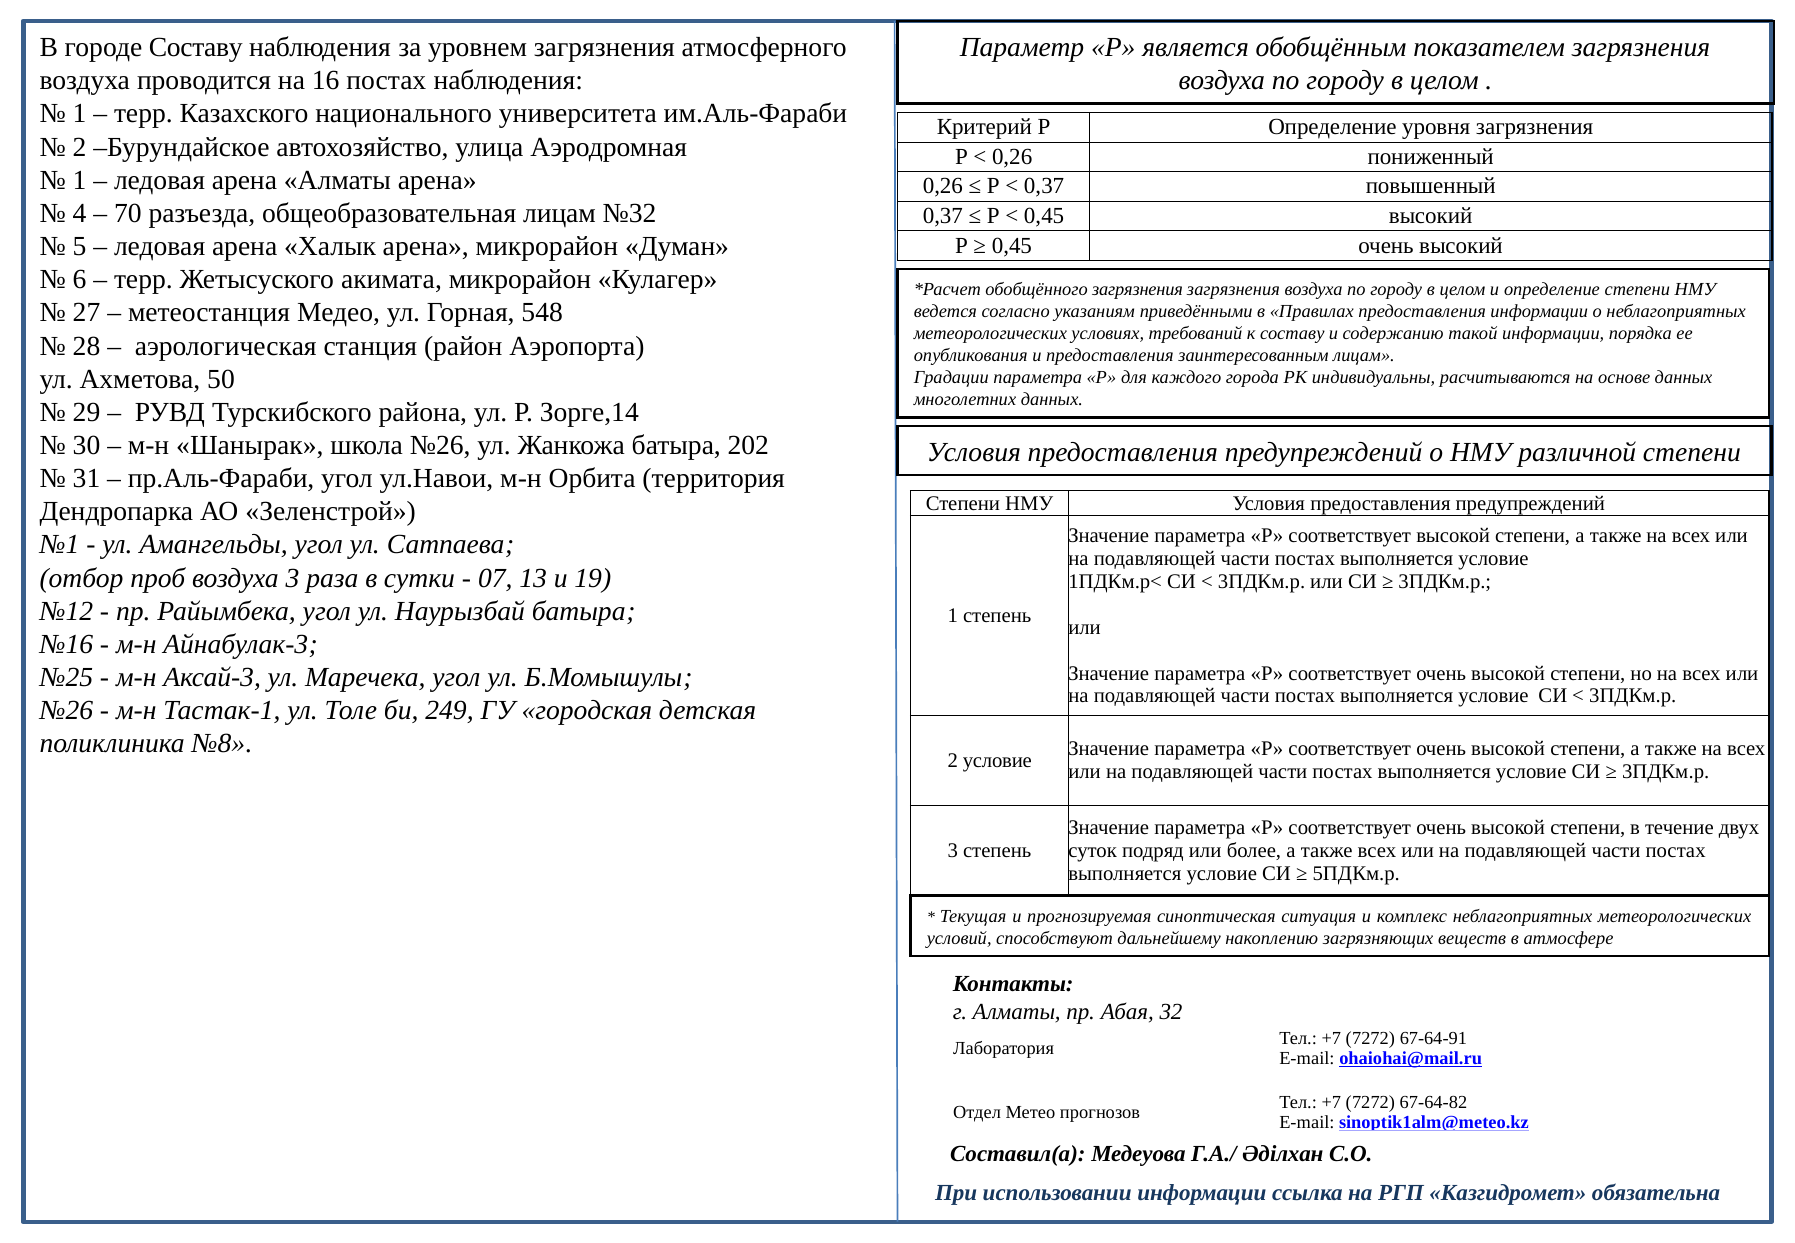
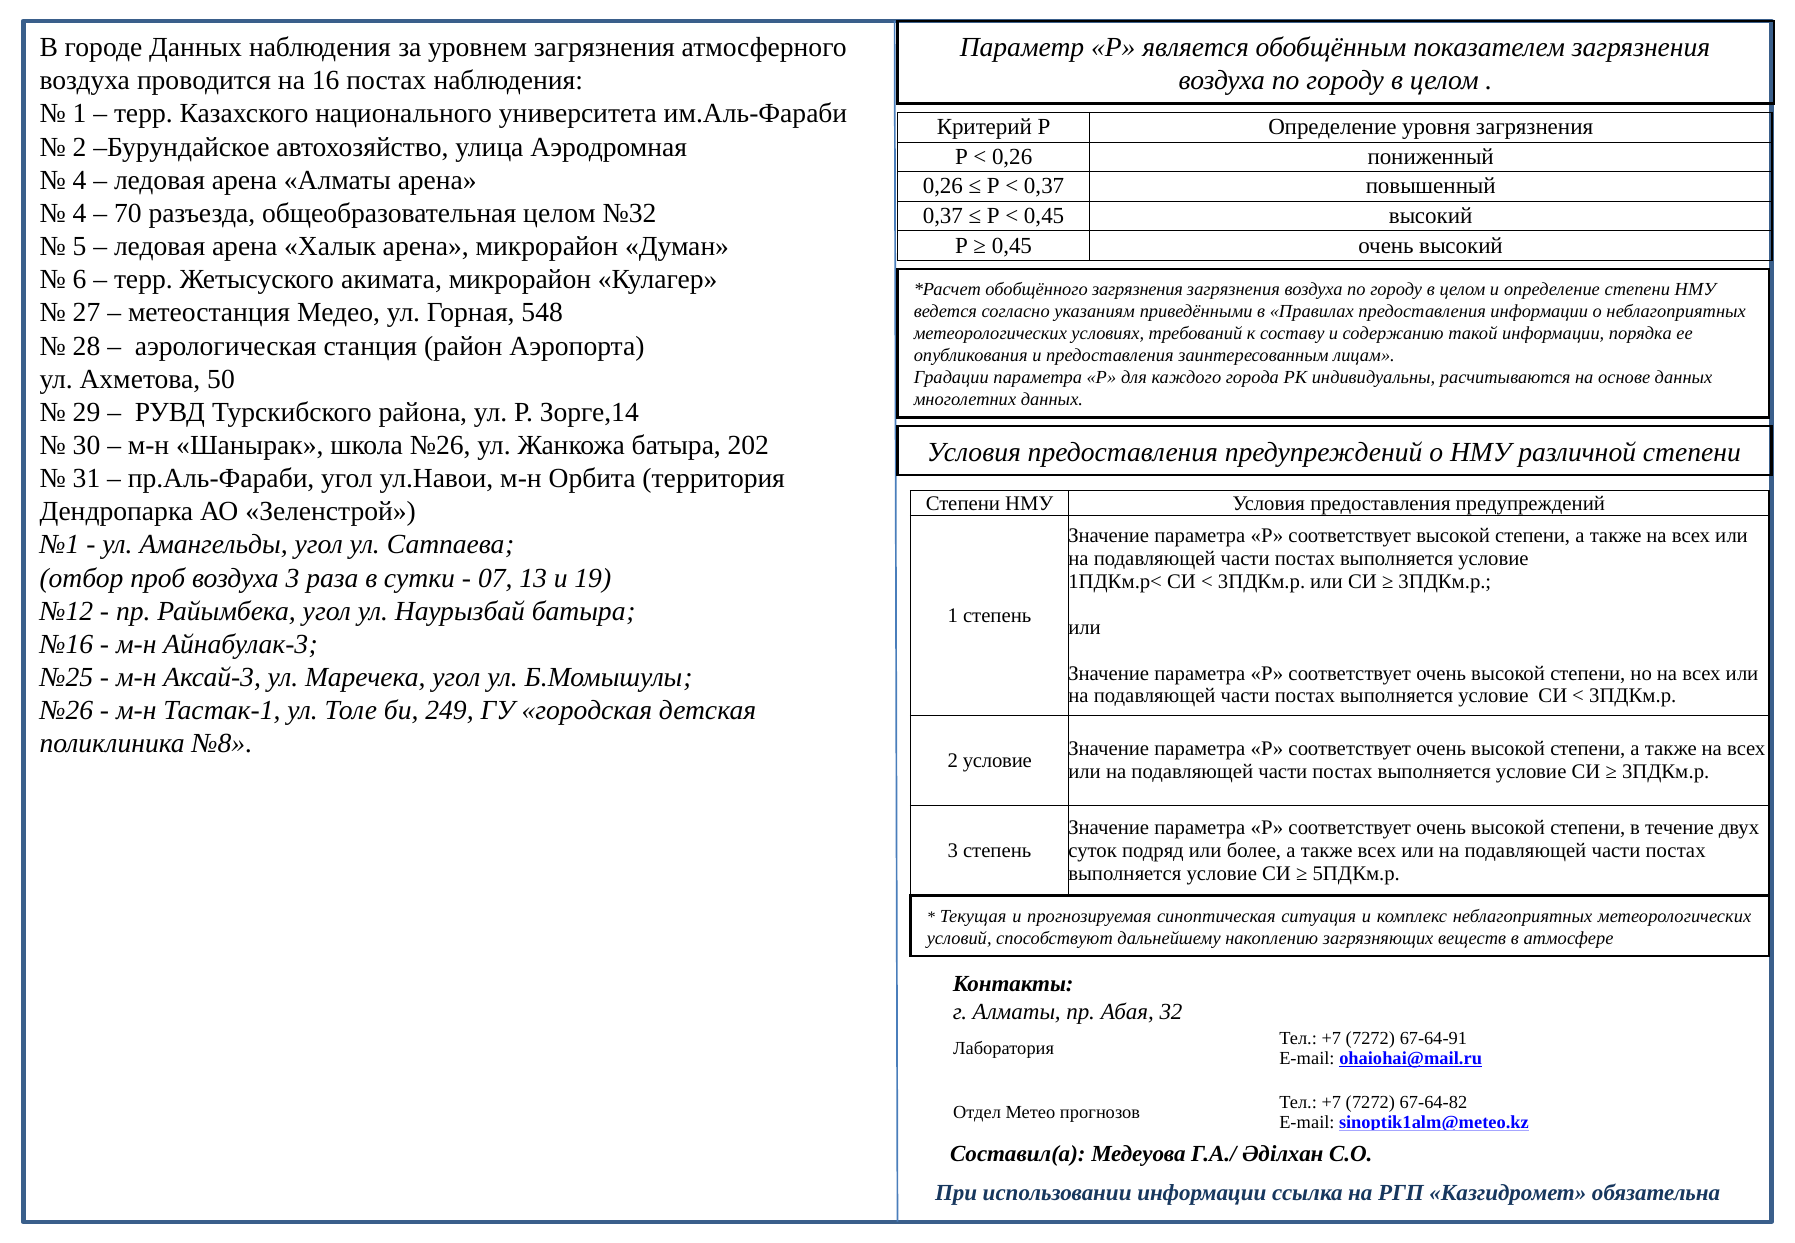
городе Составу: Составу -> Данных (196, 48)
1: 1 -> 4 (80, 180)
общеобразовательная лицам: лицам -> целом (559, 213)
